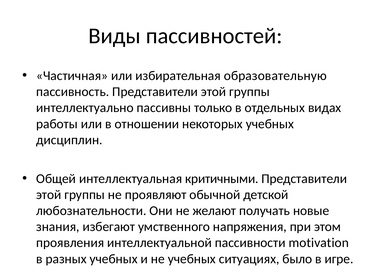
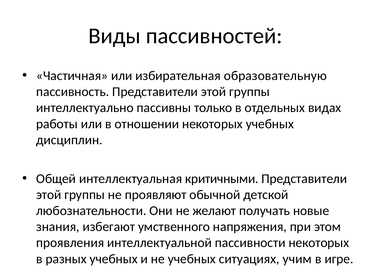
пассивности motivation: motivation -> некоторых (319, 243)
было: было -> учим (297, 259)
